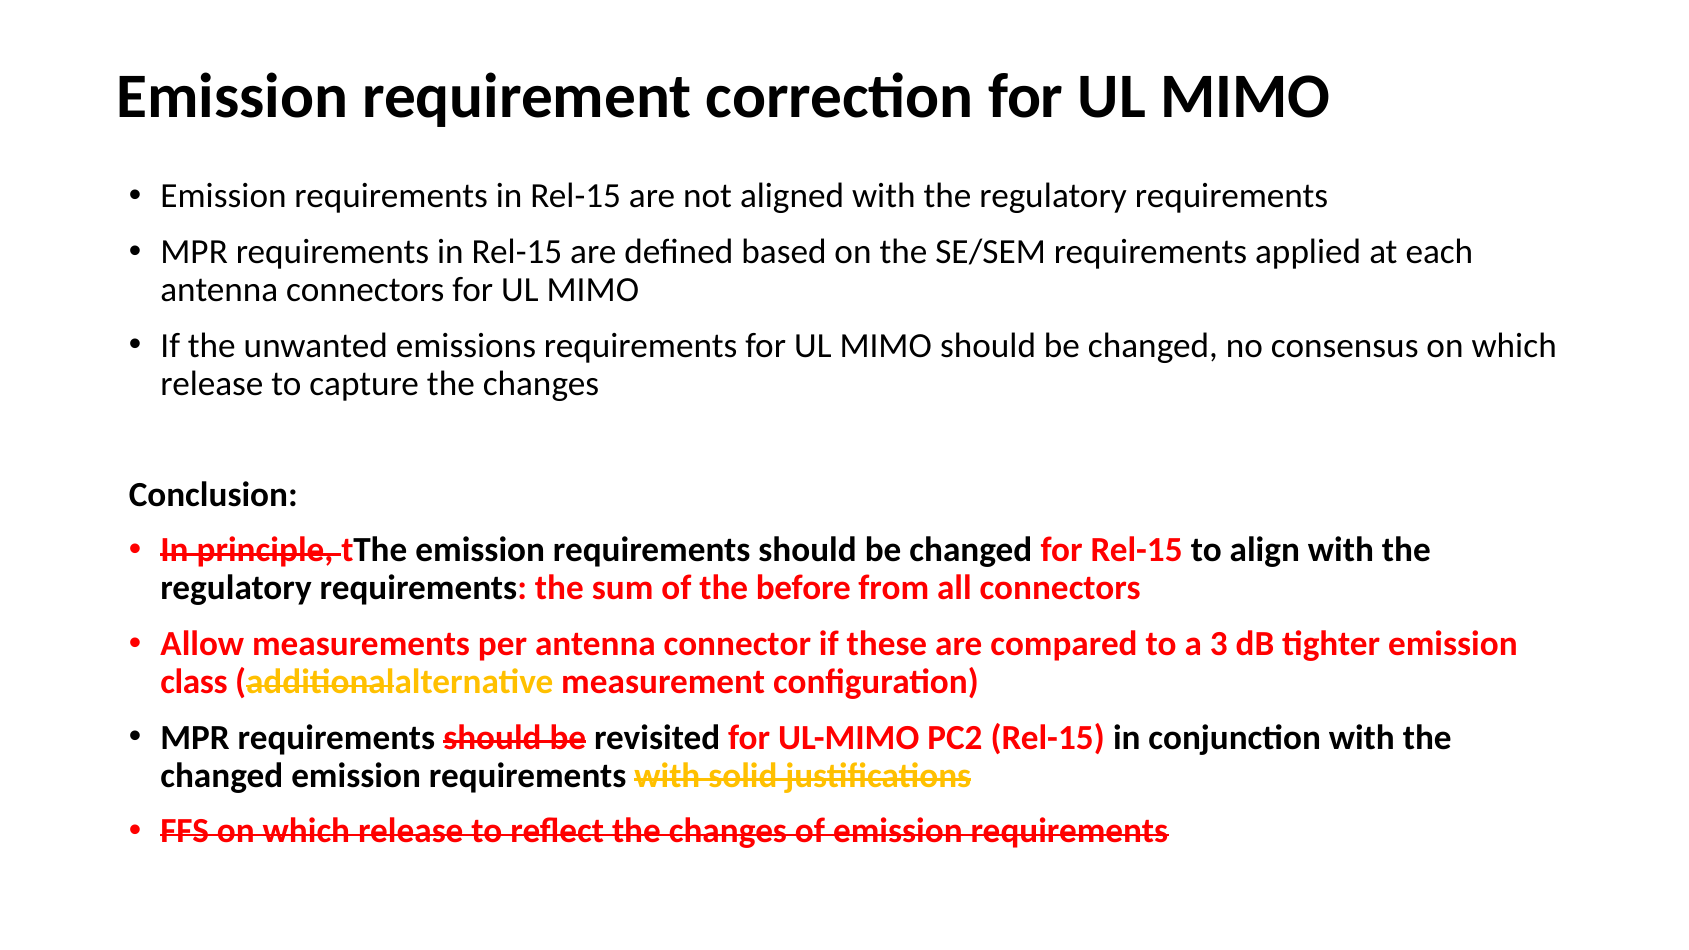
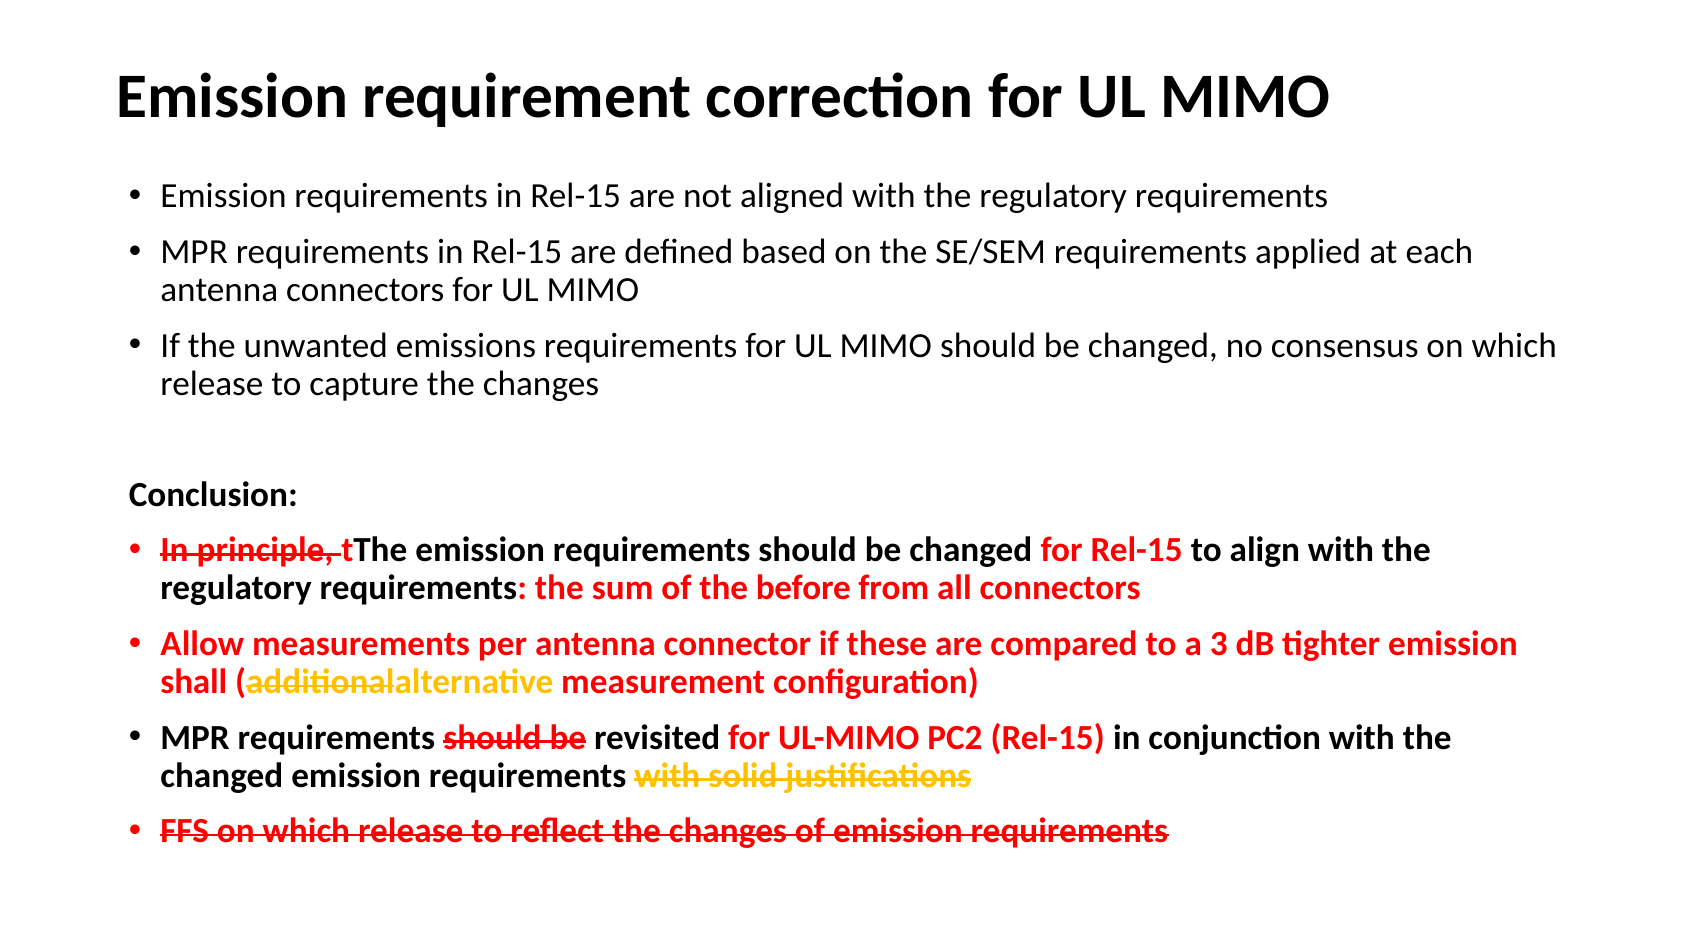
class: class -> shall (194, 682)
